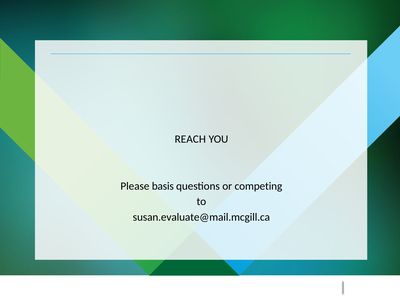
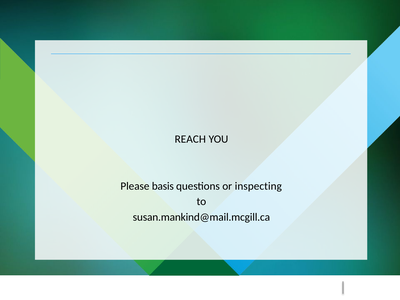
competing: competing -> inspecting (258, 186)
susan.evaluate@mail.mcgill.ca: susan.evaluate@mail.mcgill.ca -> susan.mankind@mail.mcgill.ca (201, 217)
